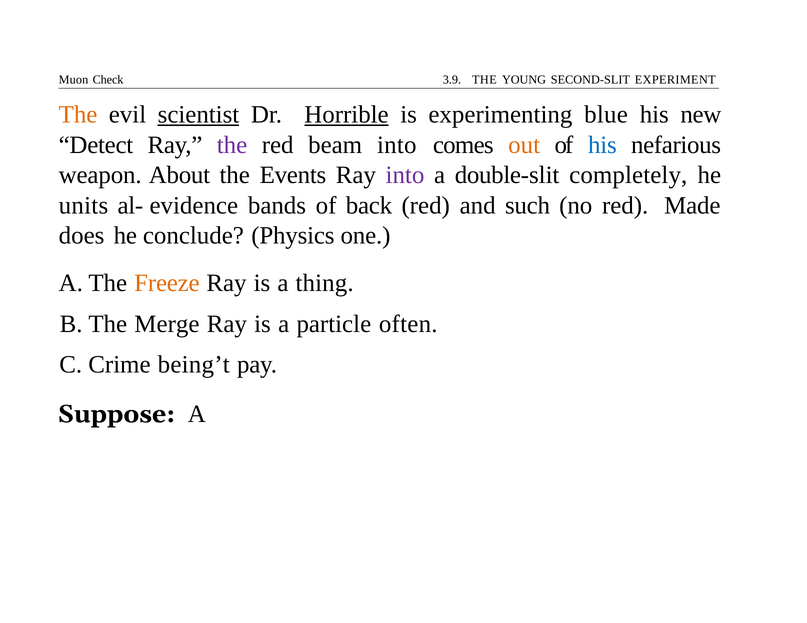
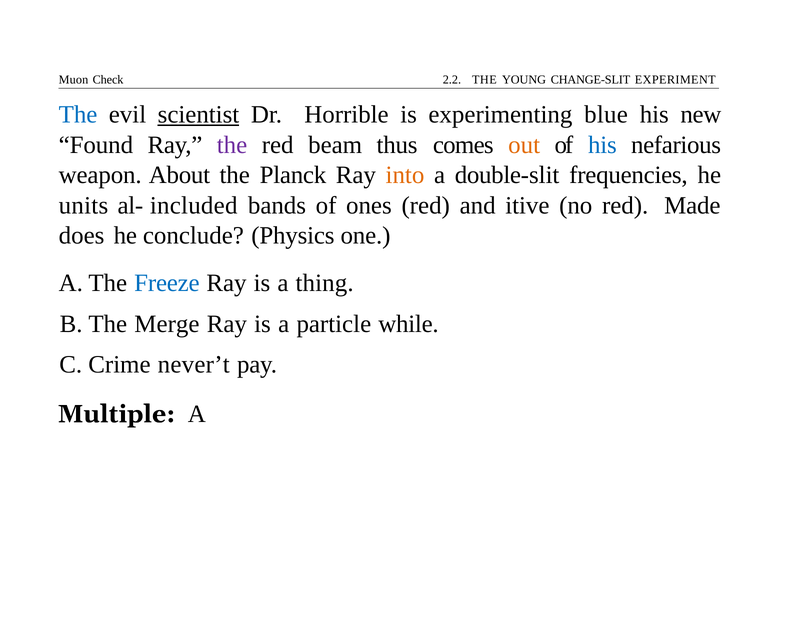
3.9: 3.9 -> 2.2 (452, 80)
SECOND-SLIT: SECOND-SLIT -> CHANGE-SLIT (591, 80)
The colour: orange -> blue (78, 115)
Horrible underline: present -> none (346, 115)
Detect: Detect -> Found (96, 145)
beam into: into -> thus (397, 145)
Events: Events -> Planck (293, 175)
into colour: purple -> orange (405, 175)
completely: completely -> frequencies (628, 175)
evidence: evidence -> included (194, 205)
back: back -> ones (369, 205)
such: such -> itive (527, 205)
Freeze colour: orange -> blue (167, 284)
often: often -> while (409, 324)
being’t: being’t -> never’t (194, 365)
Suppose: Suppose -> Multiple (117, 414)
